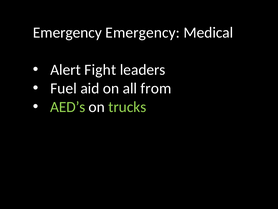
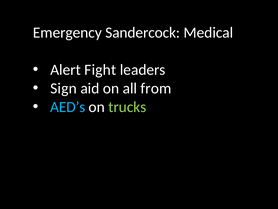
Emergency Emergency: Emergency -> Sandercock (143, 33)
Fuel: Fuel -> Sign (64, 88)
AED’s colour: light green -> light blue (68, 107)
